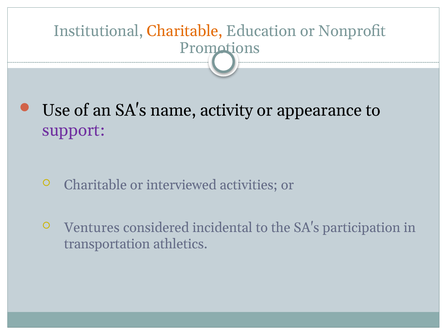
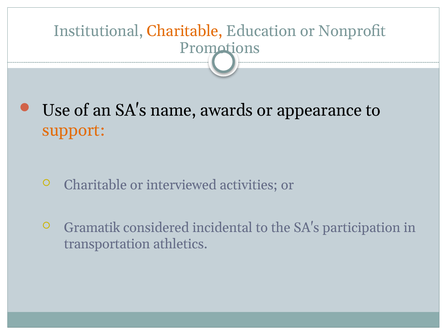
activity: activity -> awards (227, 110)
support colour: purple -> orange (74, 130)
Ventures: Ventures -> Gramatik (92, 228)
